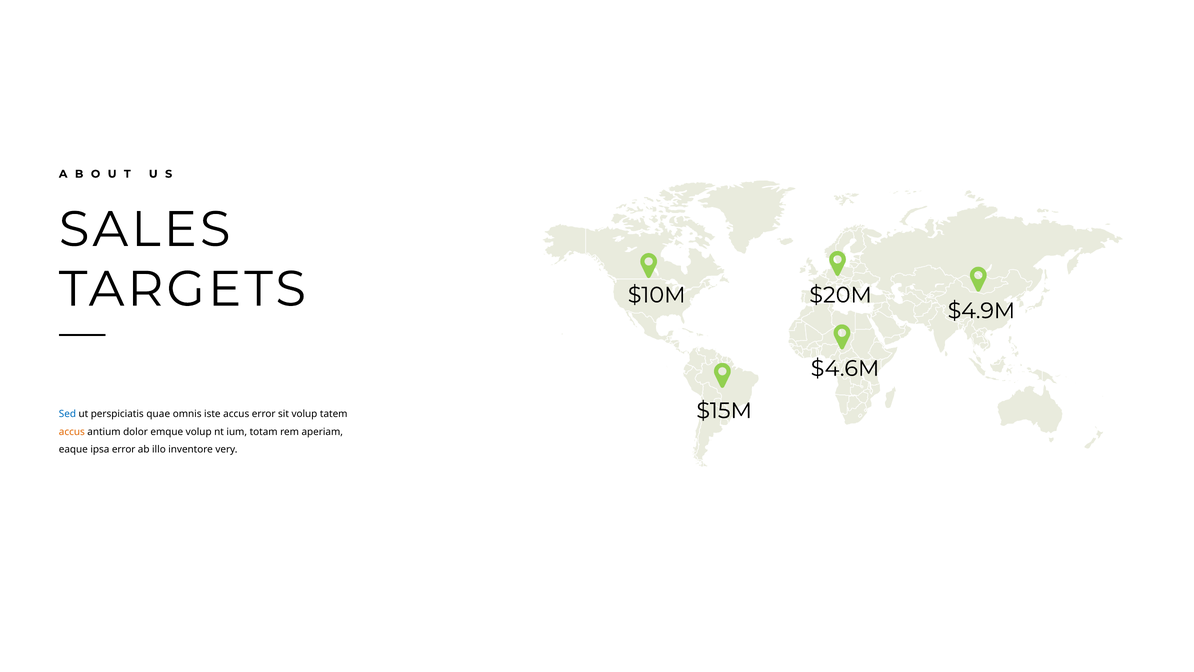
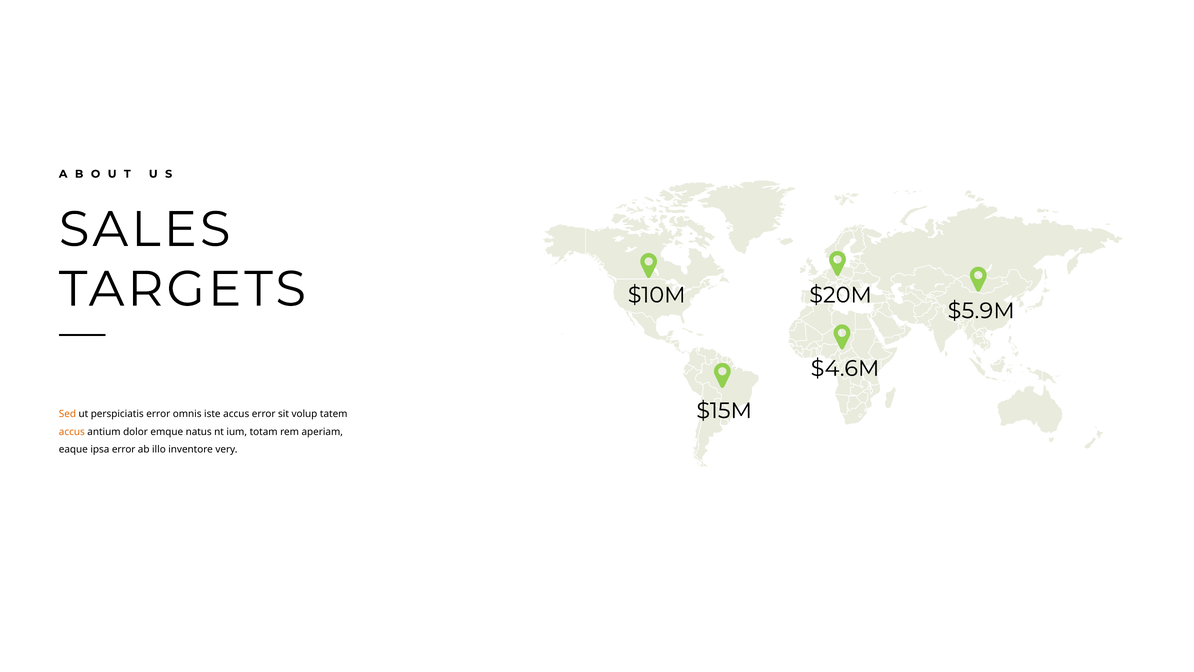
$4.9M: $4.9M -> $5.9M (981, 311)
Sed colour: blue -> orange (67, 414)
perspiciatis quae: quae -> error (158, 414)
emque volup: volup -> natus (199, 432)
